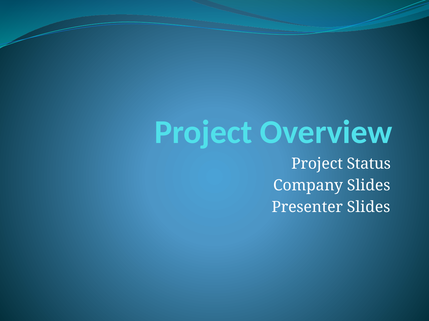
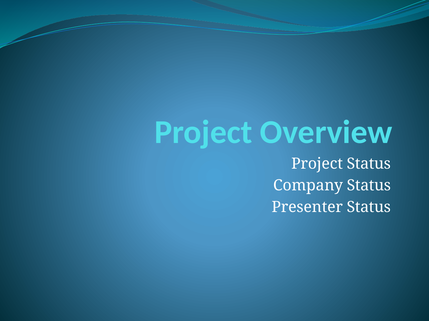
Company Slides: Slides -> Status (369, 186)
Presenter Slides: Slides -> Status (369, 207)
